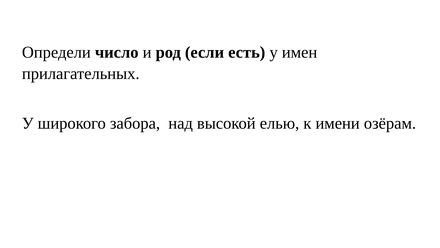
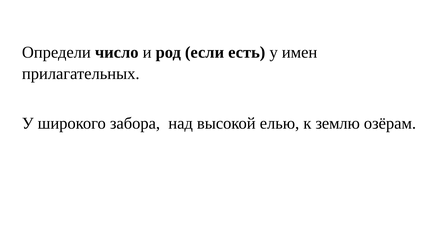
имени: имени -> землю (338, 123)
